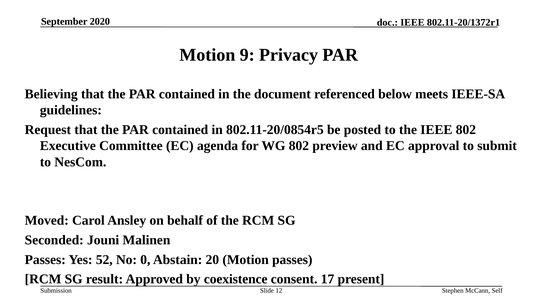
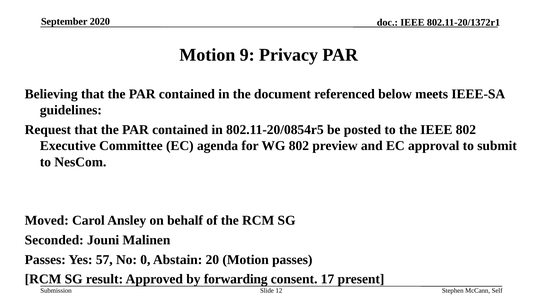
52: 52 -> 57 (104, 259)
coexistence: coexistence -> forwarding (236, 279)
